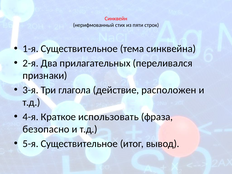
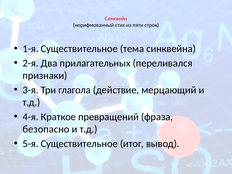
расположен: расположен -> мерцающий (169, 90)
использовать: использовать -> превращений (109, 117)
